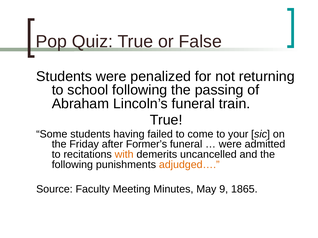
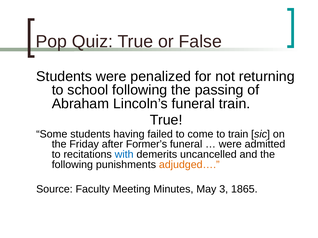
to your: your -> train (238, 134)
with colour: orange -> blue (124, 155)
9: 9 -> 3 (224, 189)
